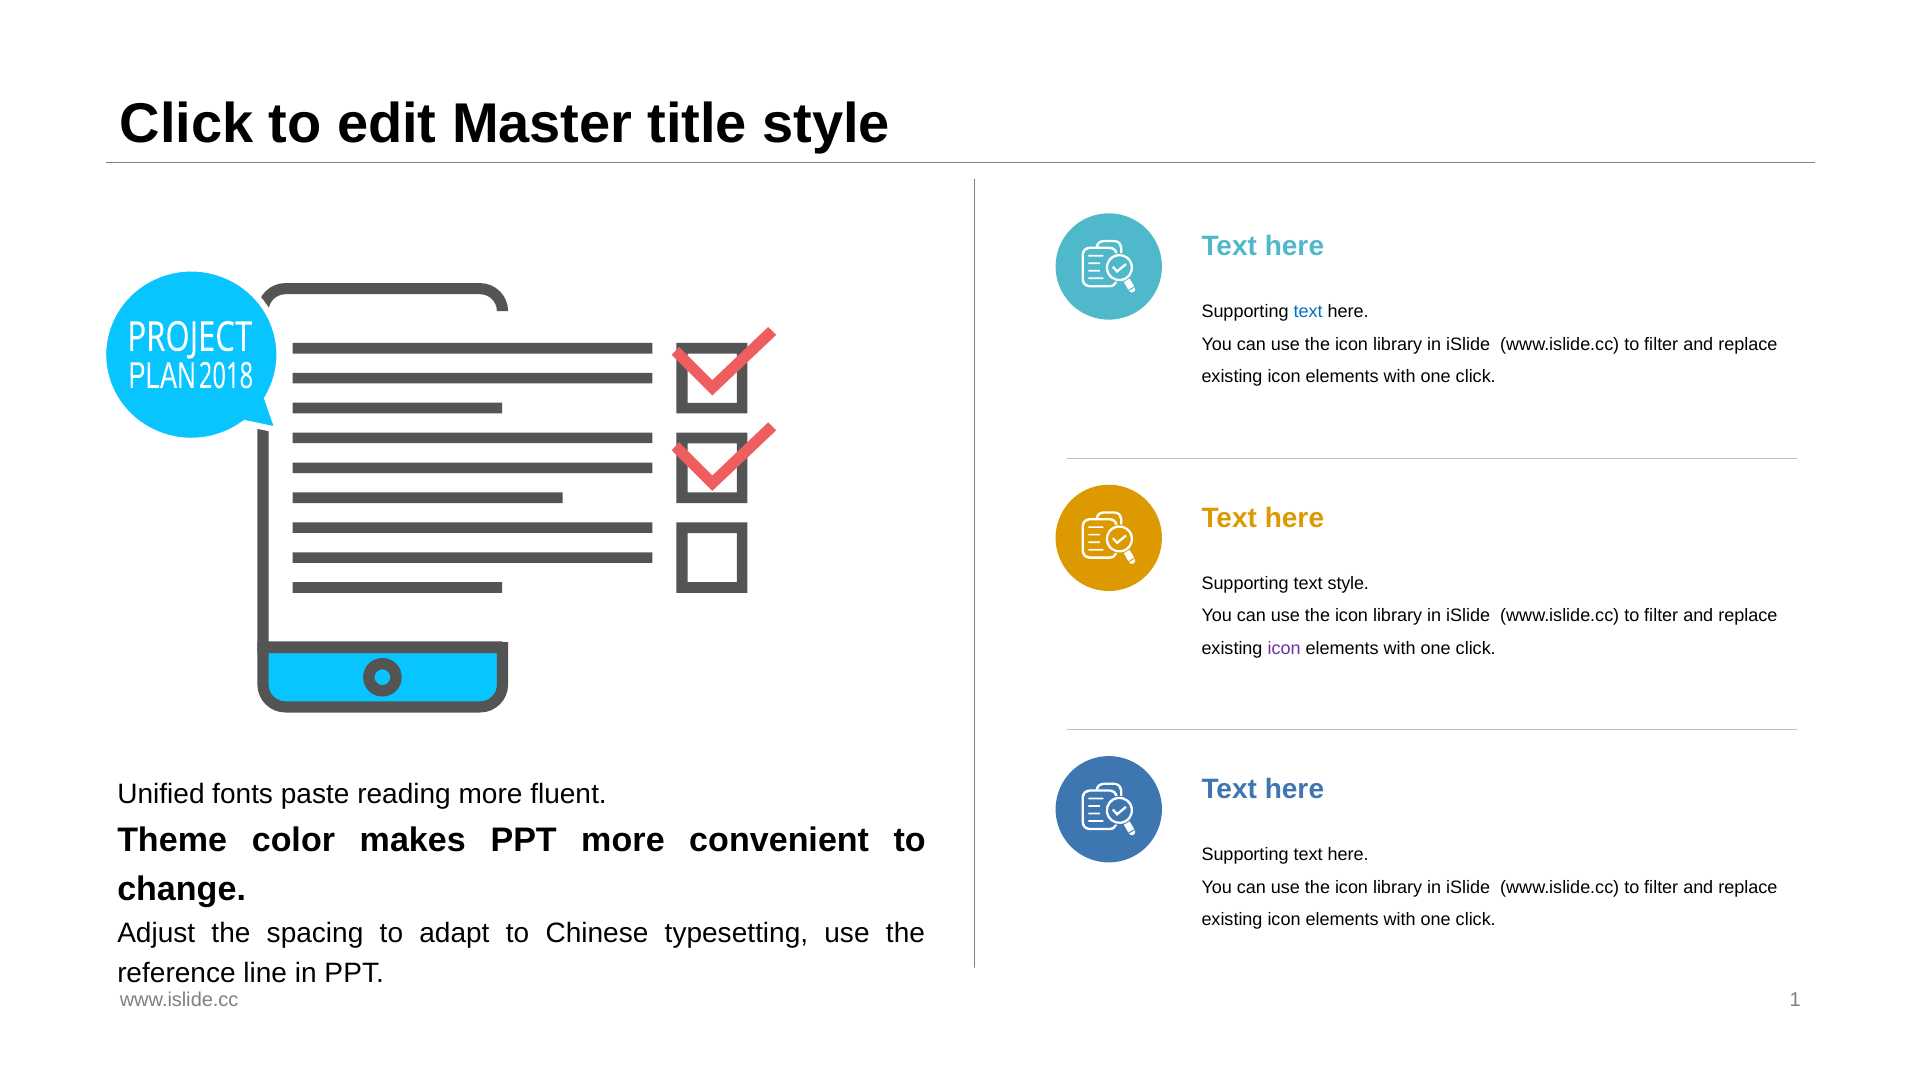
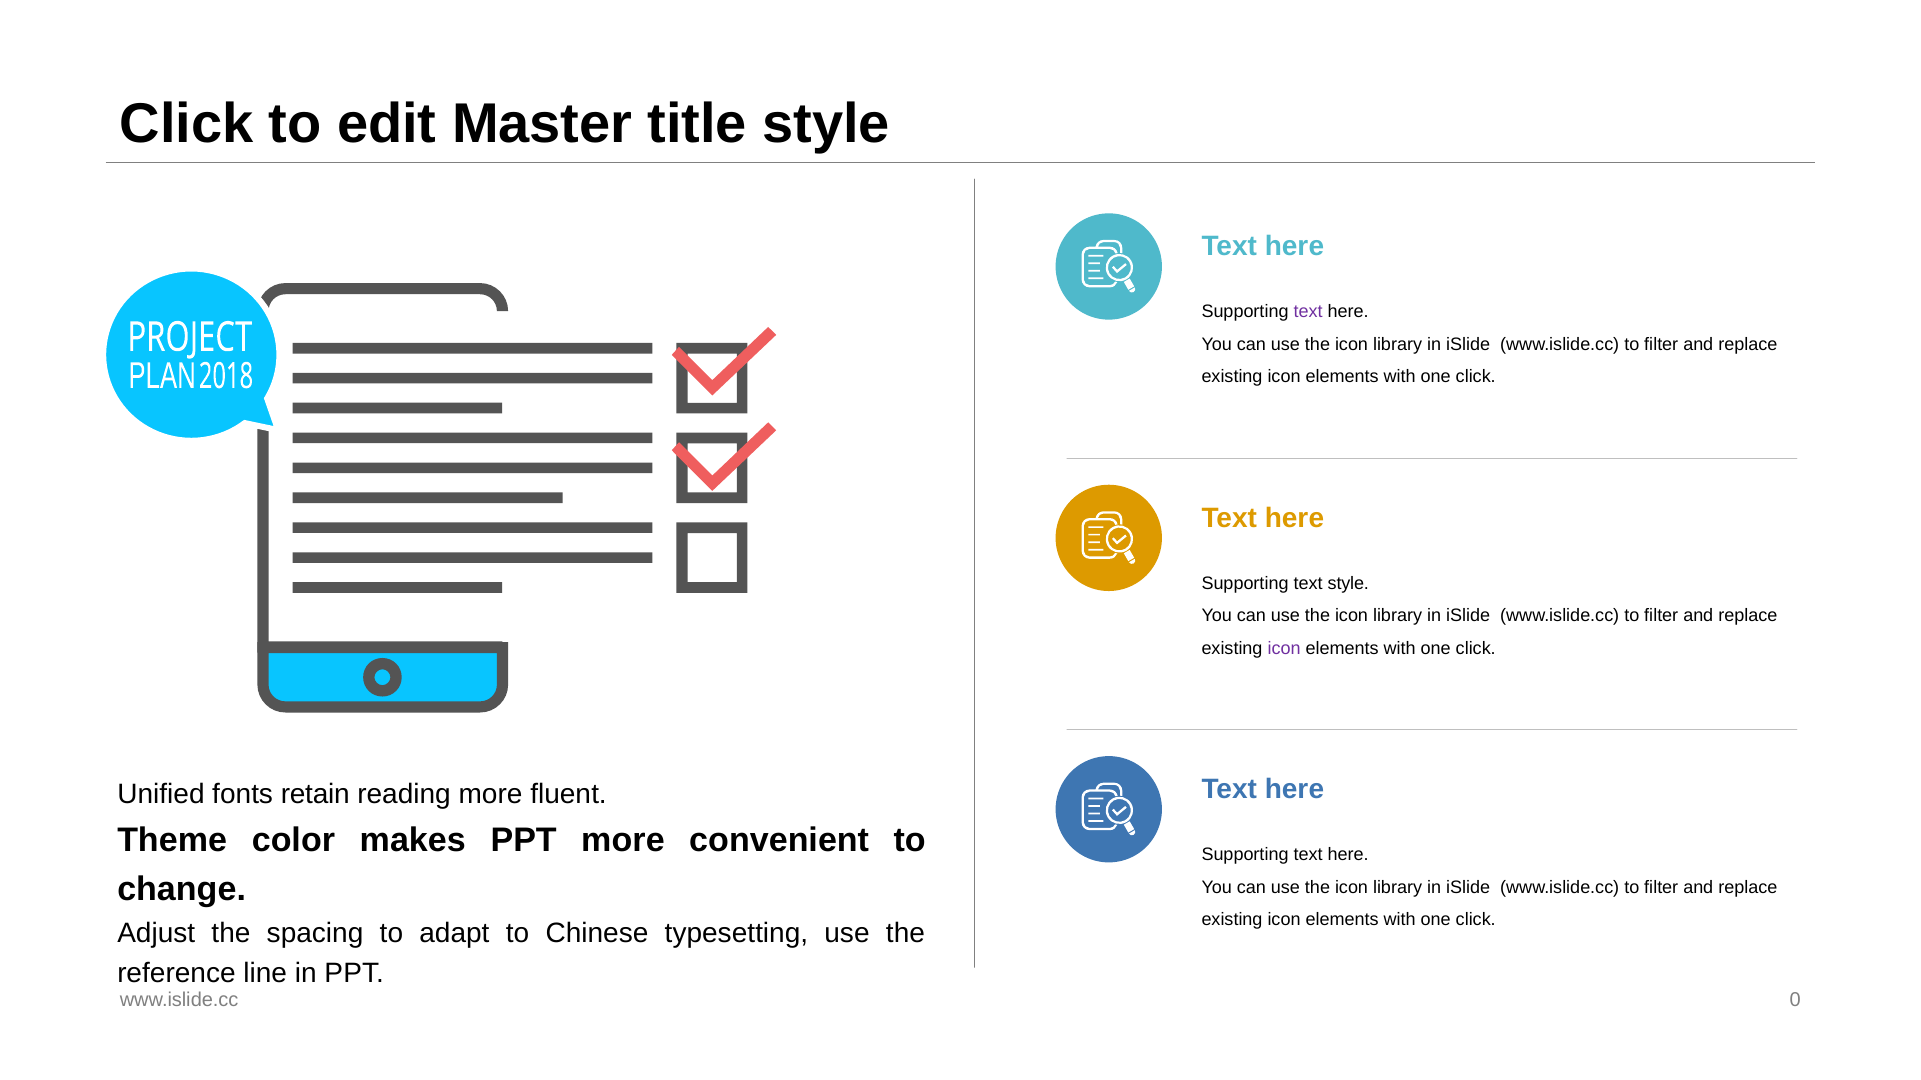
text colour: blue -> purple (1308, 312)
paste: paste -> retain (315, 795)
1: 1 -> 0 (1795, 1001)
